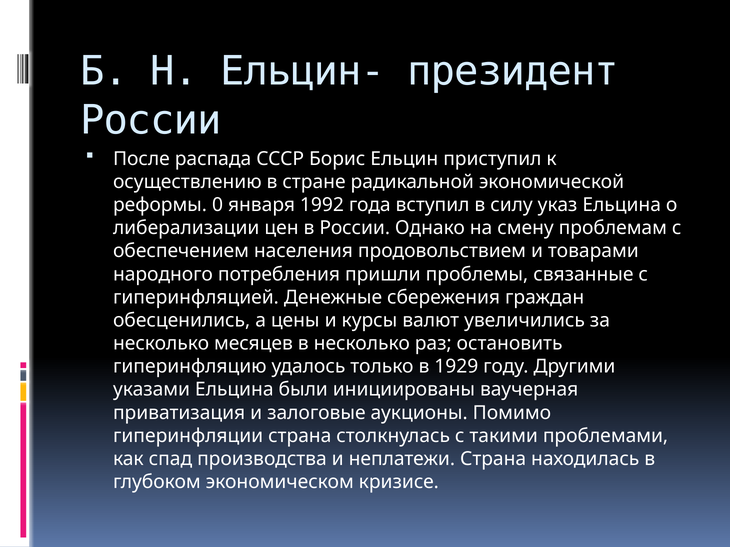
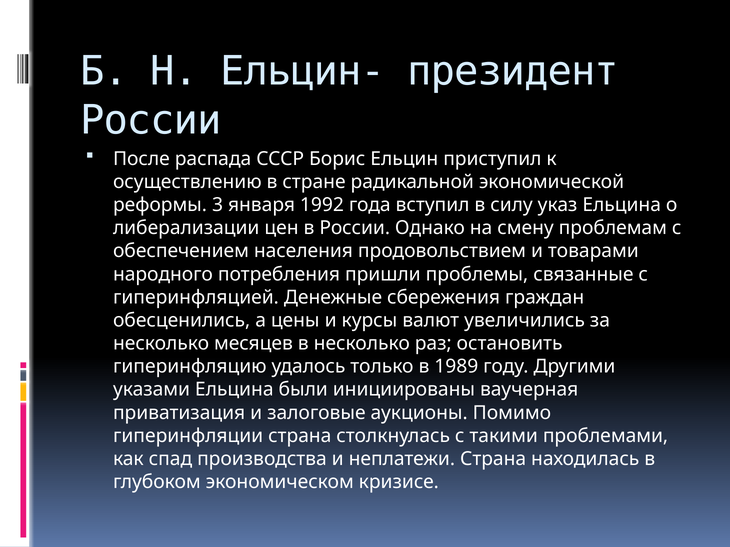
0: 0 -> 3 (218, 205)
1929: 1929 -> 1989 (456, 367)
